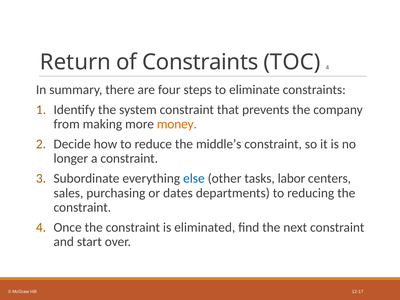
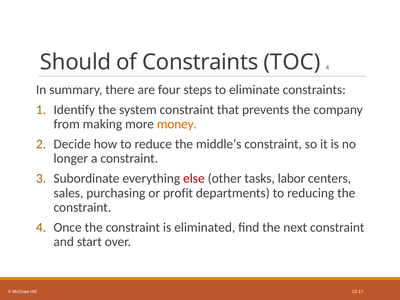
Return: Return -> Should (76, 62)
else colour: blue -> red (194, 179)
dates: dates -> profit (178, 193)
